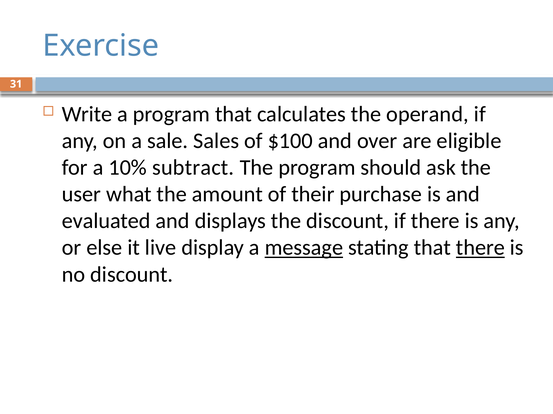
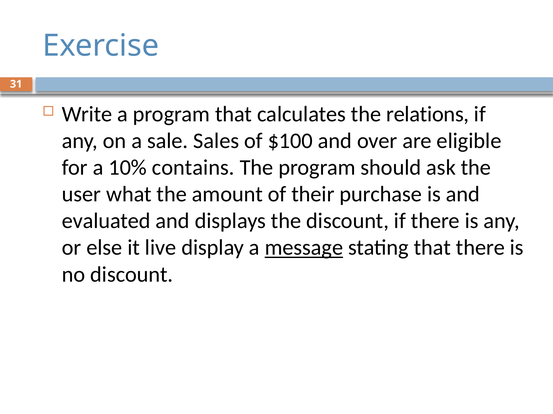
operand: operand -> relations (428, 114)
subtract: subtract -> contains (193, 168)
there underline: present -> none (480, 248)
